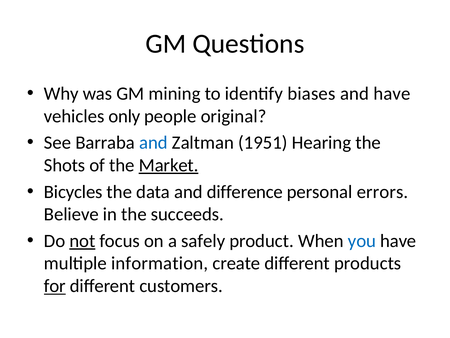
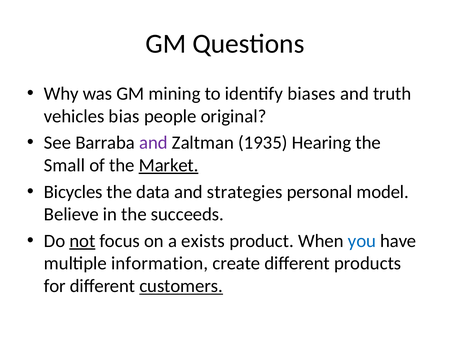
and have: have -> truth (392, 94)
only: only -> bias (124, 116)
and colour: blue -> purple (153, 143)
1951: 1951 -> 1935 (263, 143)
Shots: Shots -> Small (64, 165)
difference: difference -> strategies (245, 192)
errors: errors -> model (383, 192)
safely: safely -> exists (203, 241)
for underline: present -> none (55, 286)
customers underline: none -> present (181, 286)
